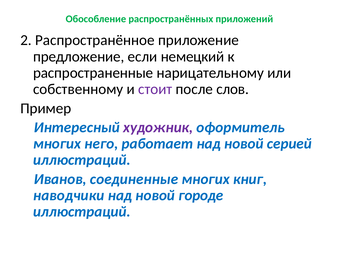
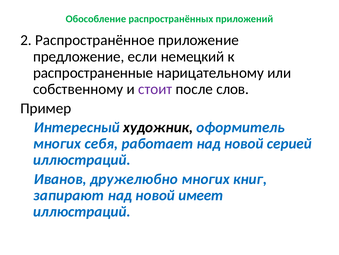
художник colour: purple -> black (158, 127)
него: него -> себя (101, 143)
соединенные: соединенные -> дружелюбно (134, 179)
наводчики: наводчики -> запирают (69, 195)
городе: городе -> имеет (201, 195)
